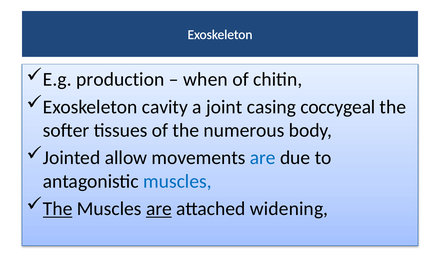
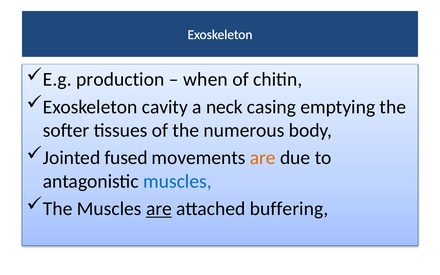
joint: joint -> neck (224, 107)
coccygeal: coccygeal -> emptying (338, 107)
allow: allow -> fused (126, 158)
are colour: blue -> orange (263, 158)
The underline: present -> none (58, 209)
widening: widening -> buffering (289, 209)
